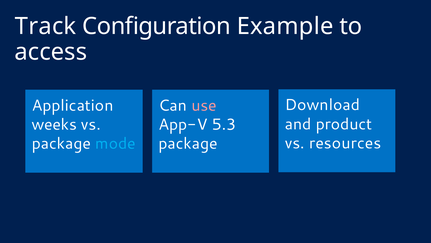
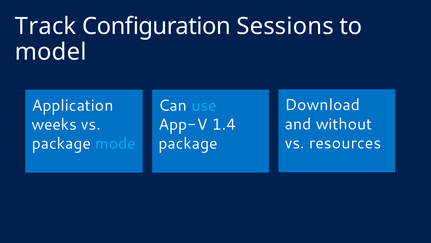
Example: Example -> Sessions (285, 26)
access: access -> model (51, 52)
use colour: pink -> light blue (204, 105)
product: product -> without (344, 124)
5.3: 5.3 -> 1.4 (224, 124)
